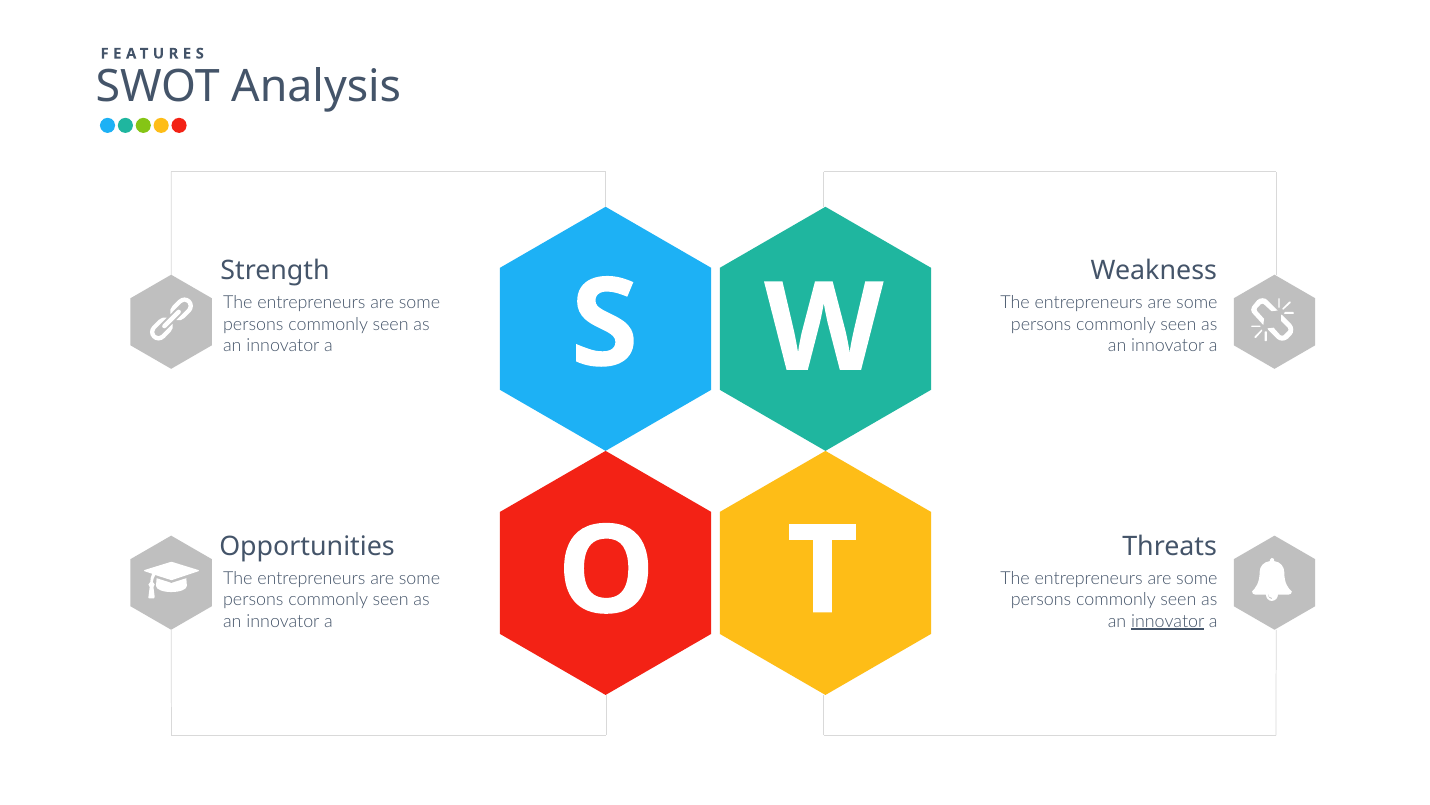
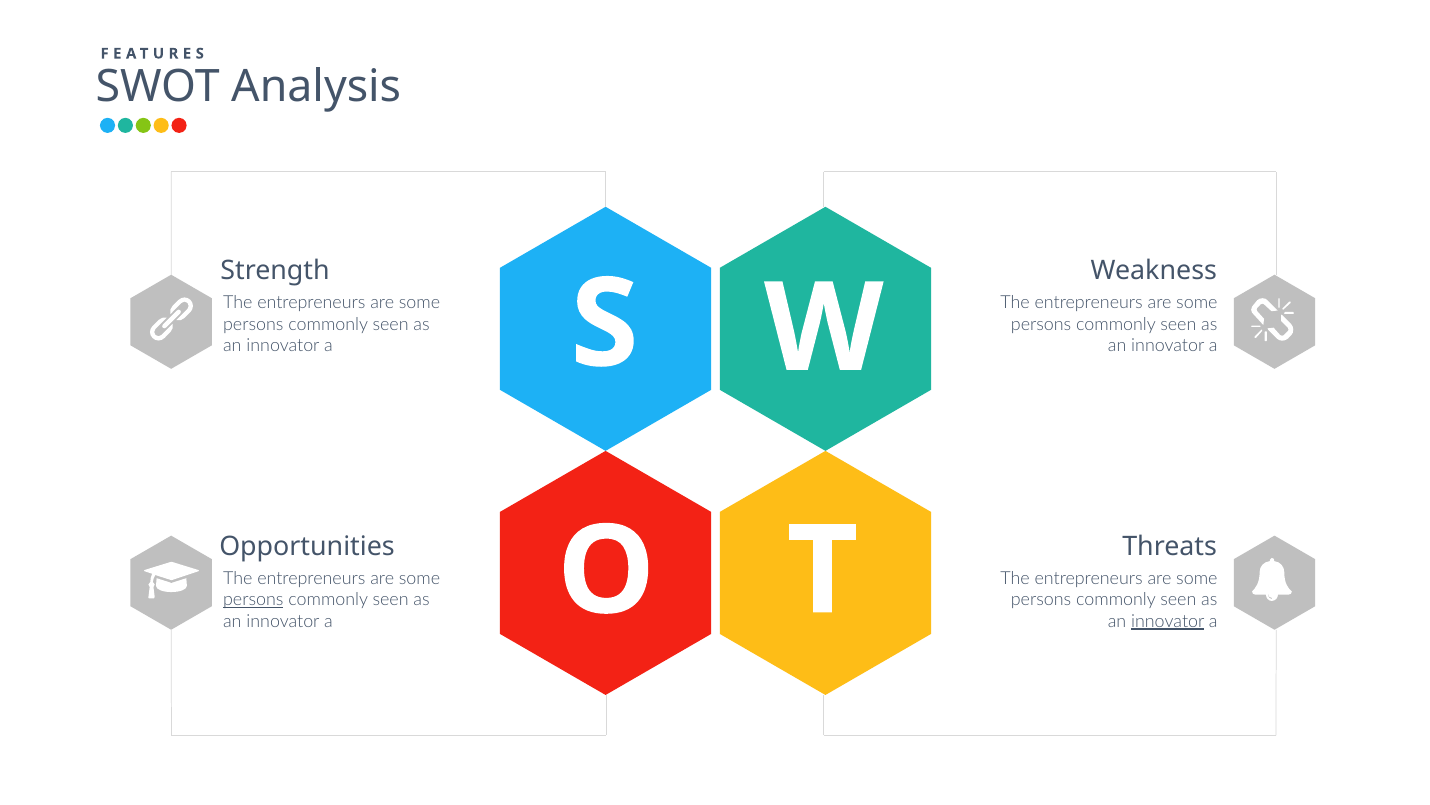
persons underline: none -> present (253, 599)
